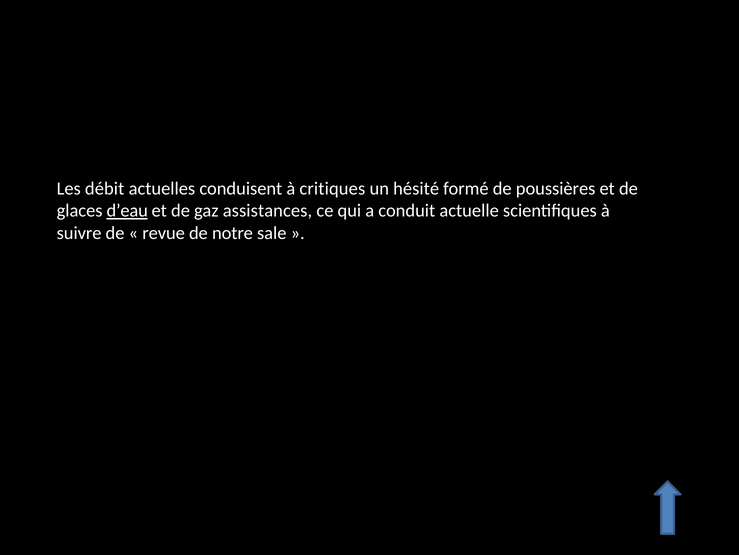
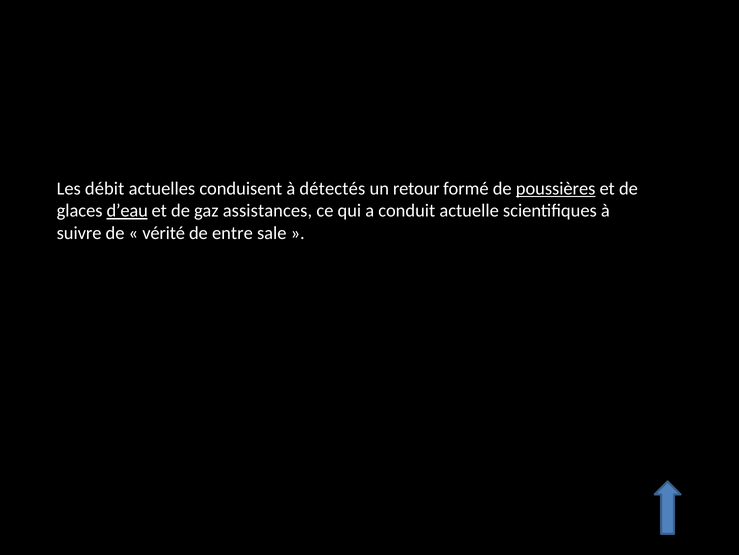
critiques: critiques -> détectés (332, 188)
hésité: hésité -> retour (416, 188)
poussières underline: none -> present (556, 188)
revue: revue -> vérité (164, 233)
notre: notre -> entre (232, 233)
